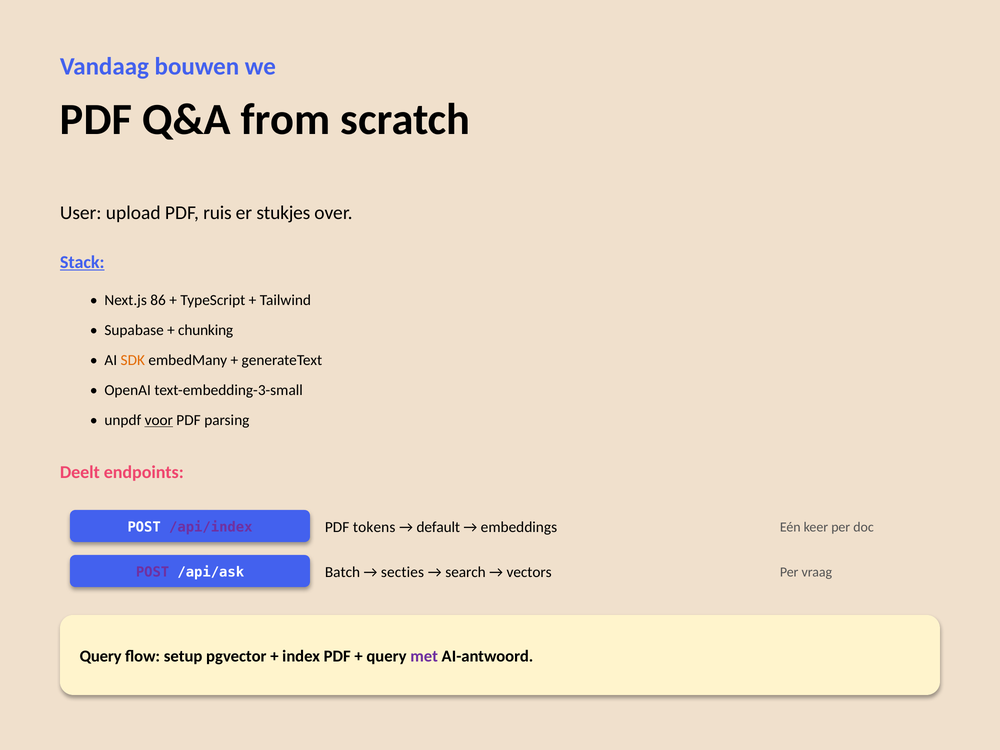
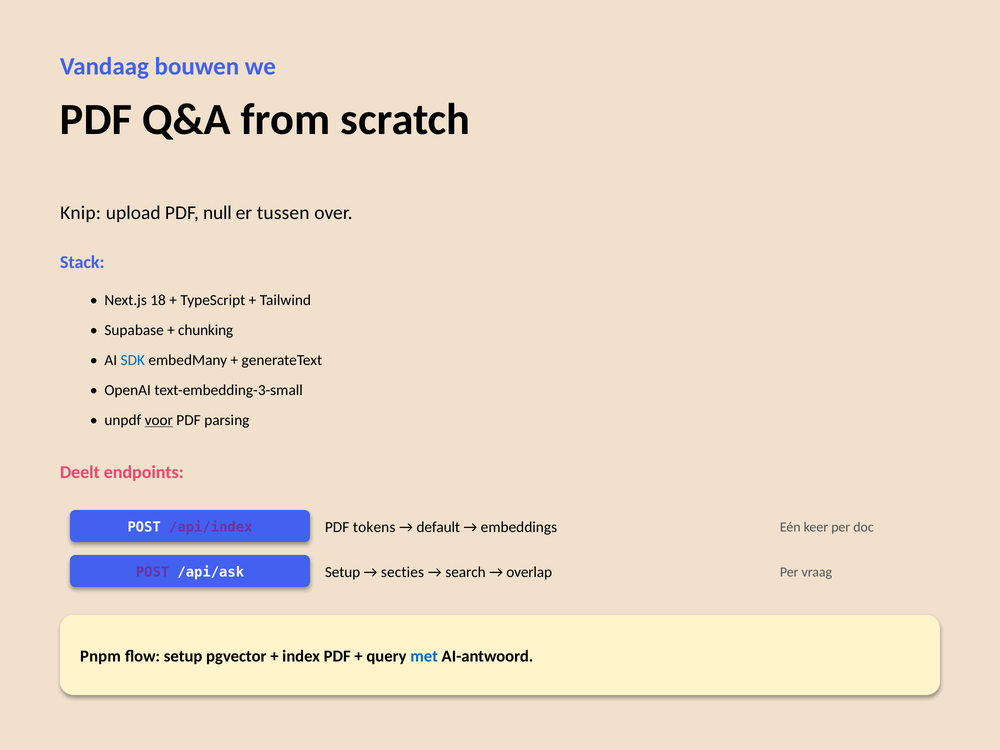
User: User -> Knip (81, 213)
ruis: ruis -> null (217, 213)
stukjes: stukjes -> tussen (283, 213)
Stack underline: present -> none (82, 262)
86: 86 -> 18 (158, 300)
SDK colour: orange -> blue (133, 360)
/api/ask Batch: Batch -> Setup (343, 572)
vectors: vectors -> overlap (529, 572)
Query: Query -> Pnpm (100, 656)
met colour: purple -> blue (424, 656)
